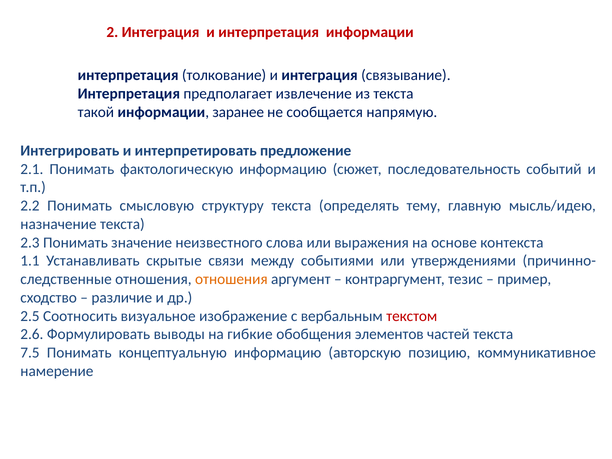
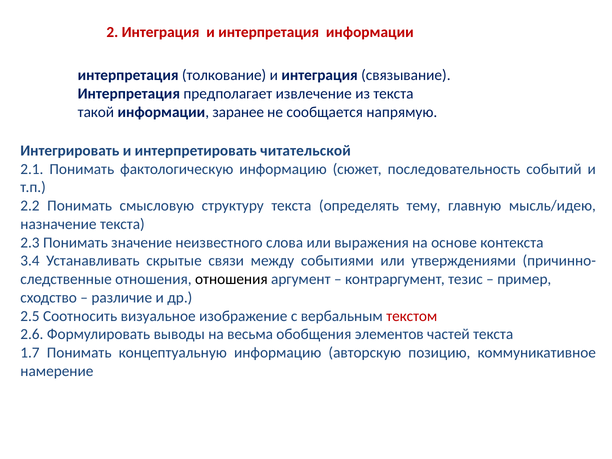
предложение: предложение -> читательской (306, 151)
1.1: 1.1 -> 3.4 (30, 261)
отношения colour: orange -> black (231, 279)
гибкие: гибкие -> весьма (250, 334)
7.5: 7.5 -> 1.7 (30, 353)
